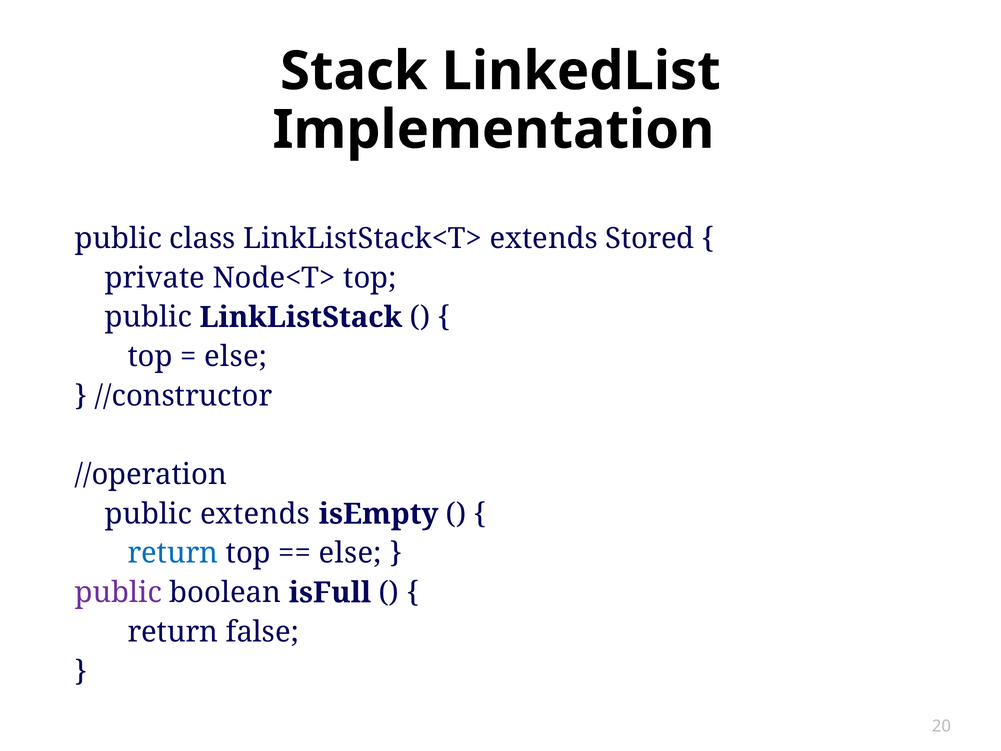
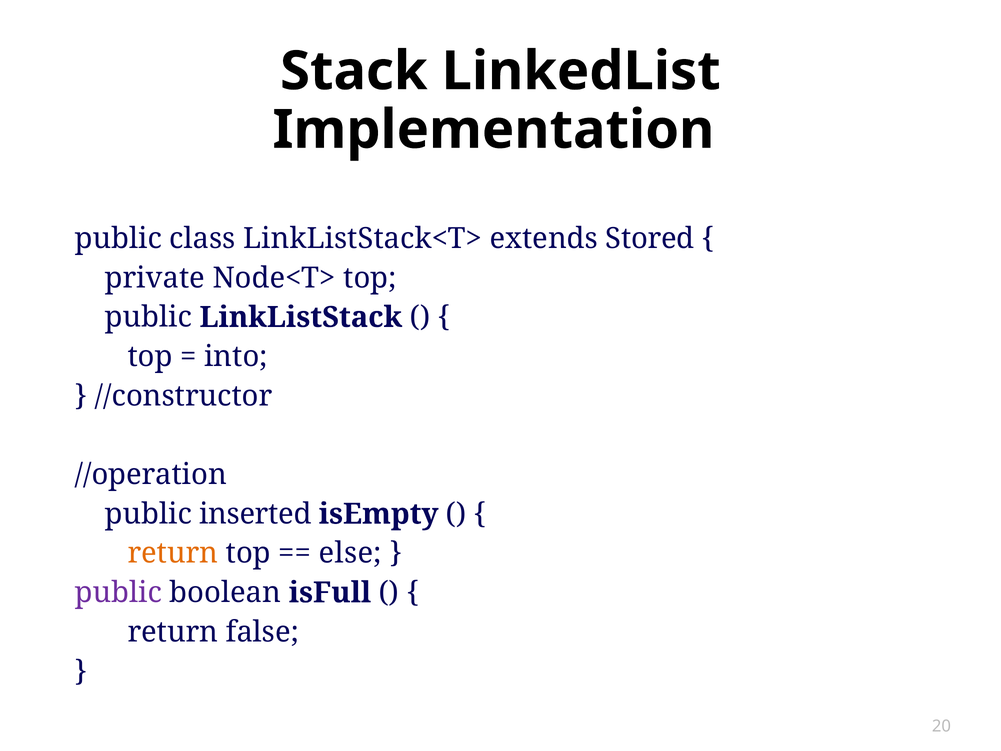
else: else -> into (236, 357)
public extends: extends -> inserted (255, 514)
return colour: blue -> orange (173, 553)
